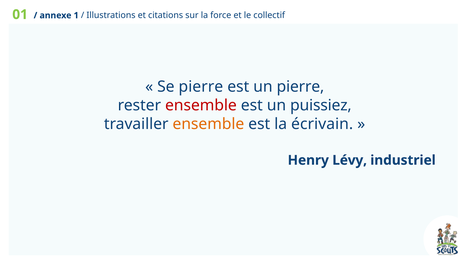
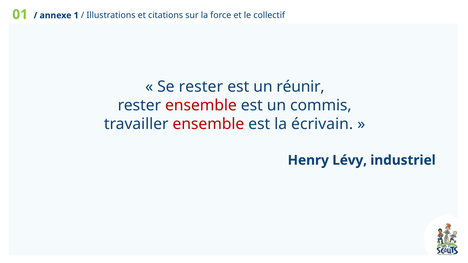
Se pierre: pierre -> rester (201, 87)
un pierre: pierre -> réunir (300, 87)
puissiez: puissiez -> commis (321, 106)
ensemble colour: orange -> red (208, 124)
